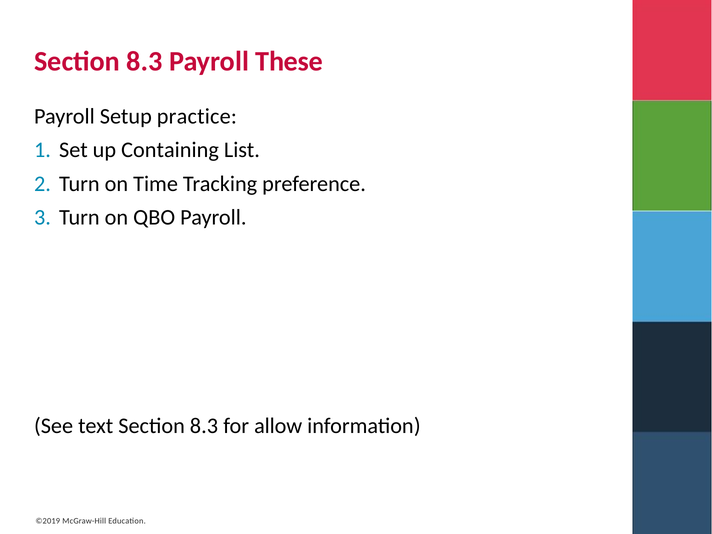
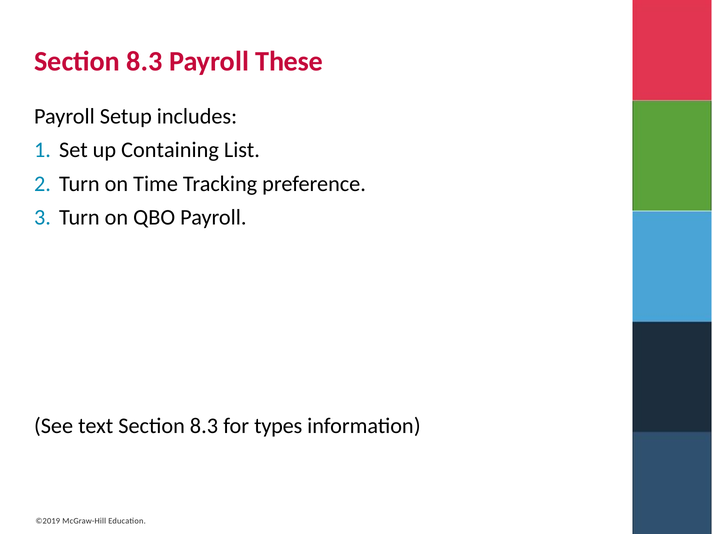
practice: practice -> includes (197, 116)
allow: allow -> types (278, 426)
